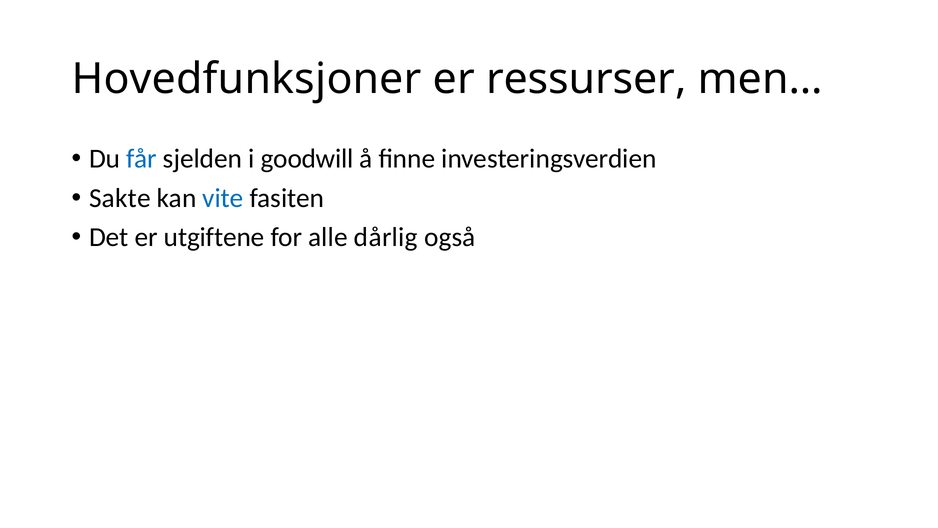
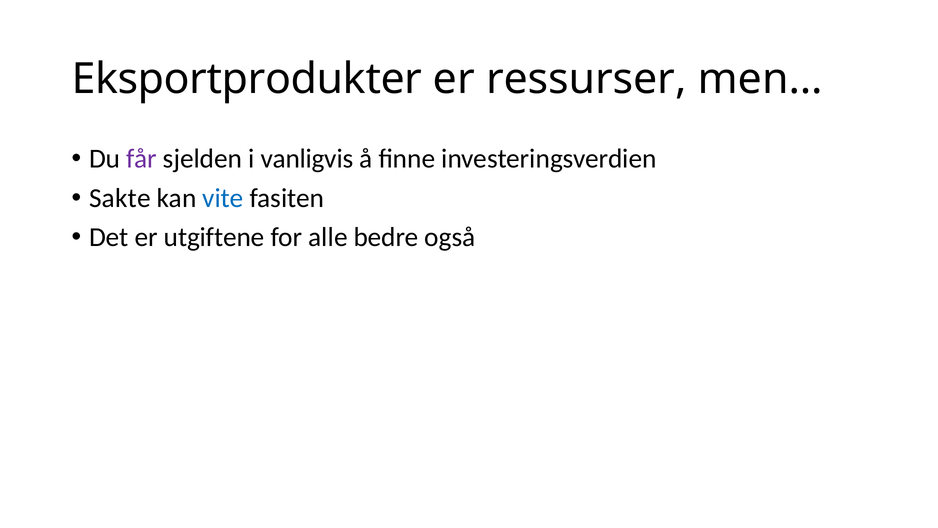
Hovedfunksjoner: Hovedfunksjoner -> Eksportprodukter (247, 79)
får colour: blue -> purple (142, 159)
goodwill: goodwill -> vanligvis (307, 159)
dårlig: dårlig -> bedre (386, 237)
